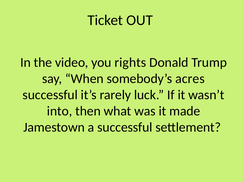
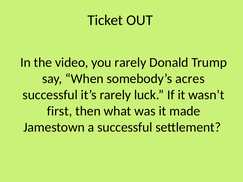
you rights: rights -> rarely (130, 63)
into: into -> first (60, 111)
